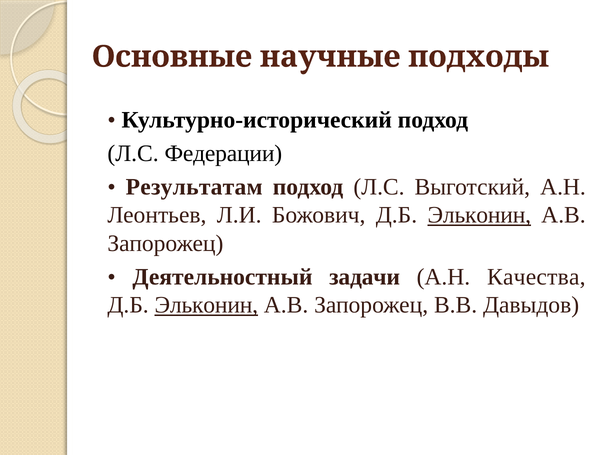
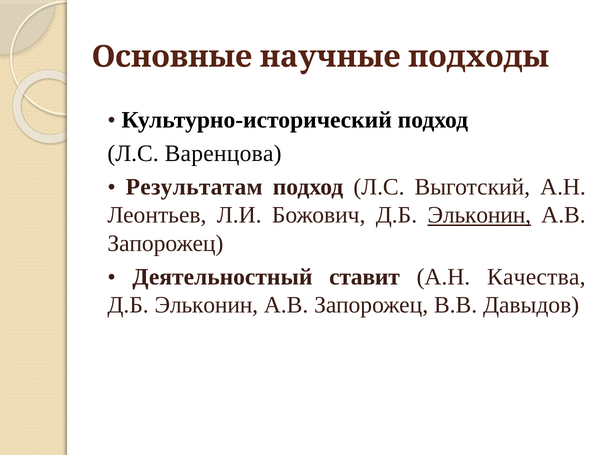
Федерации: Федерации -> Варенцова (223, 153)
задачи: задачи -> ставит (365, 276)
Эльконин underline: present -> none (206, 305)
